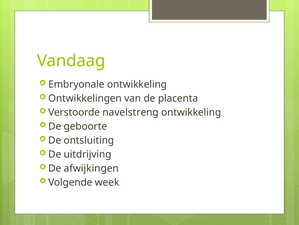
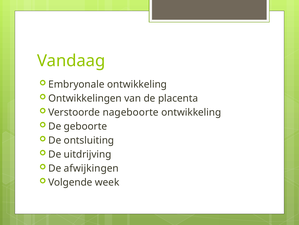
navelstreng: navelstreng -> nageboorte (131, 112)
